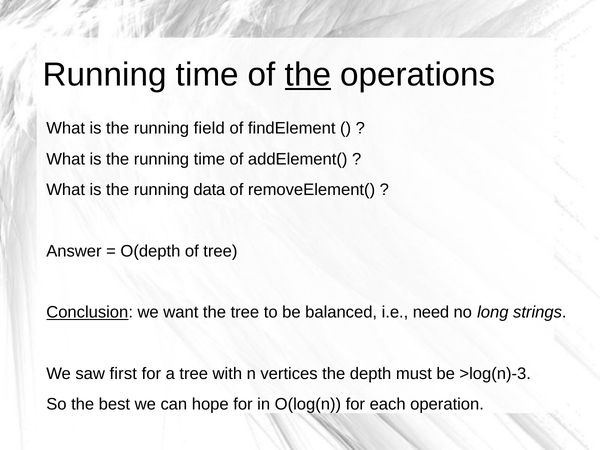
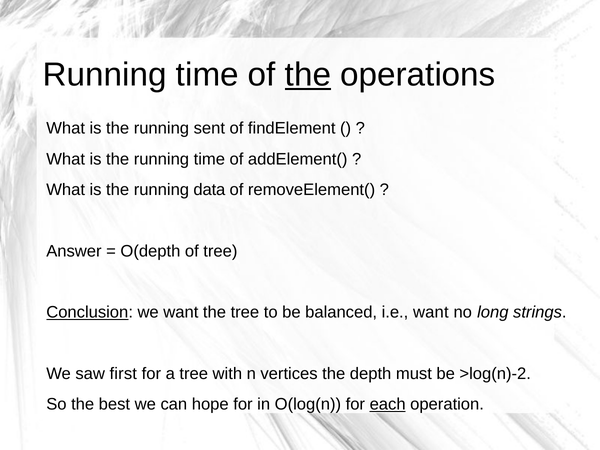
field: field -> sent (209, 128)
i.e need: need -> want (431, 312)
>log(n)-3: >log(n)-3 -> >log(n)-2 (495, 374)
each underline: none -> present (388, 404)
